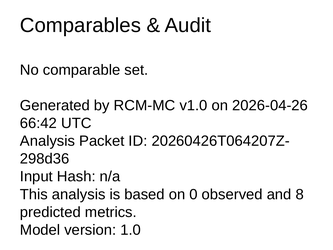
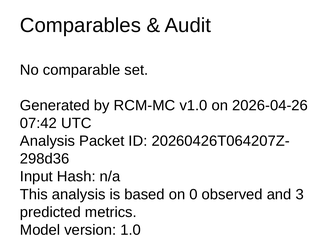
66:42: 66:42 -> 07:42 (38, 123)
8: 8 -> 3 (300, 194)
